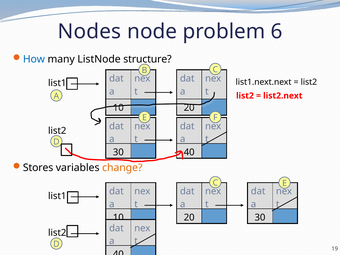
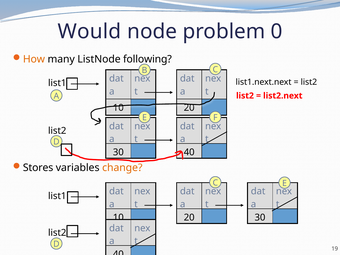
Nodes: Nodes -> Would (89, 31)
6: 6 -> 0 (277, 31)
How colour: blue -> orange (34, 59)
structure: structure -> following (147, 59)
